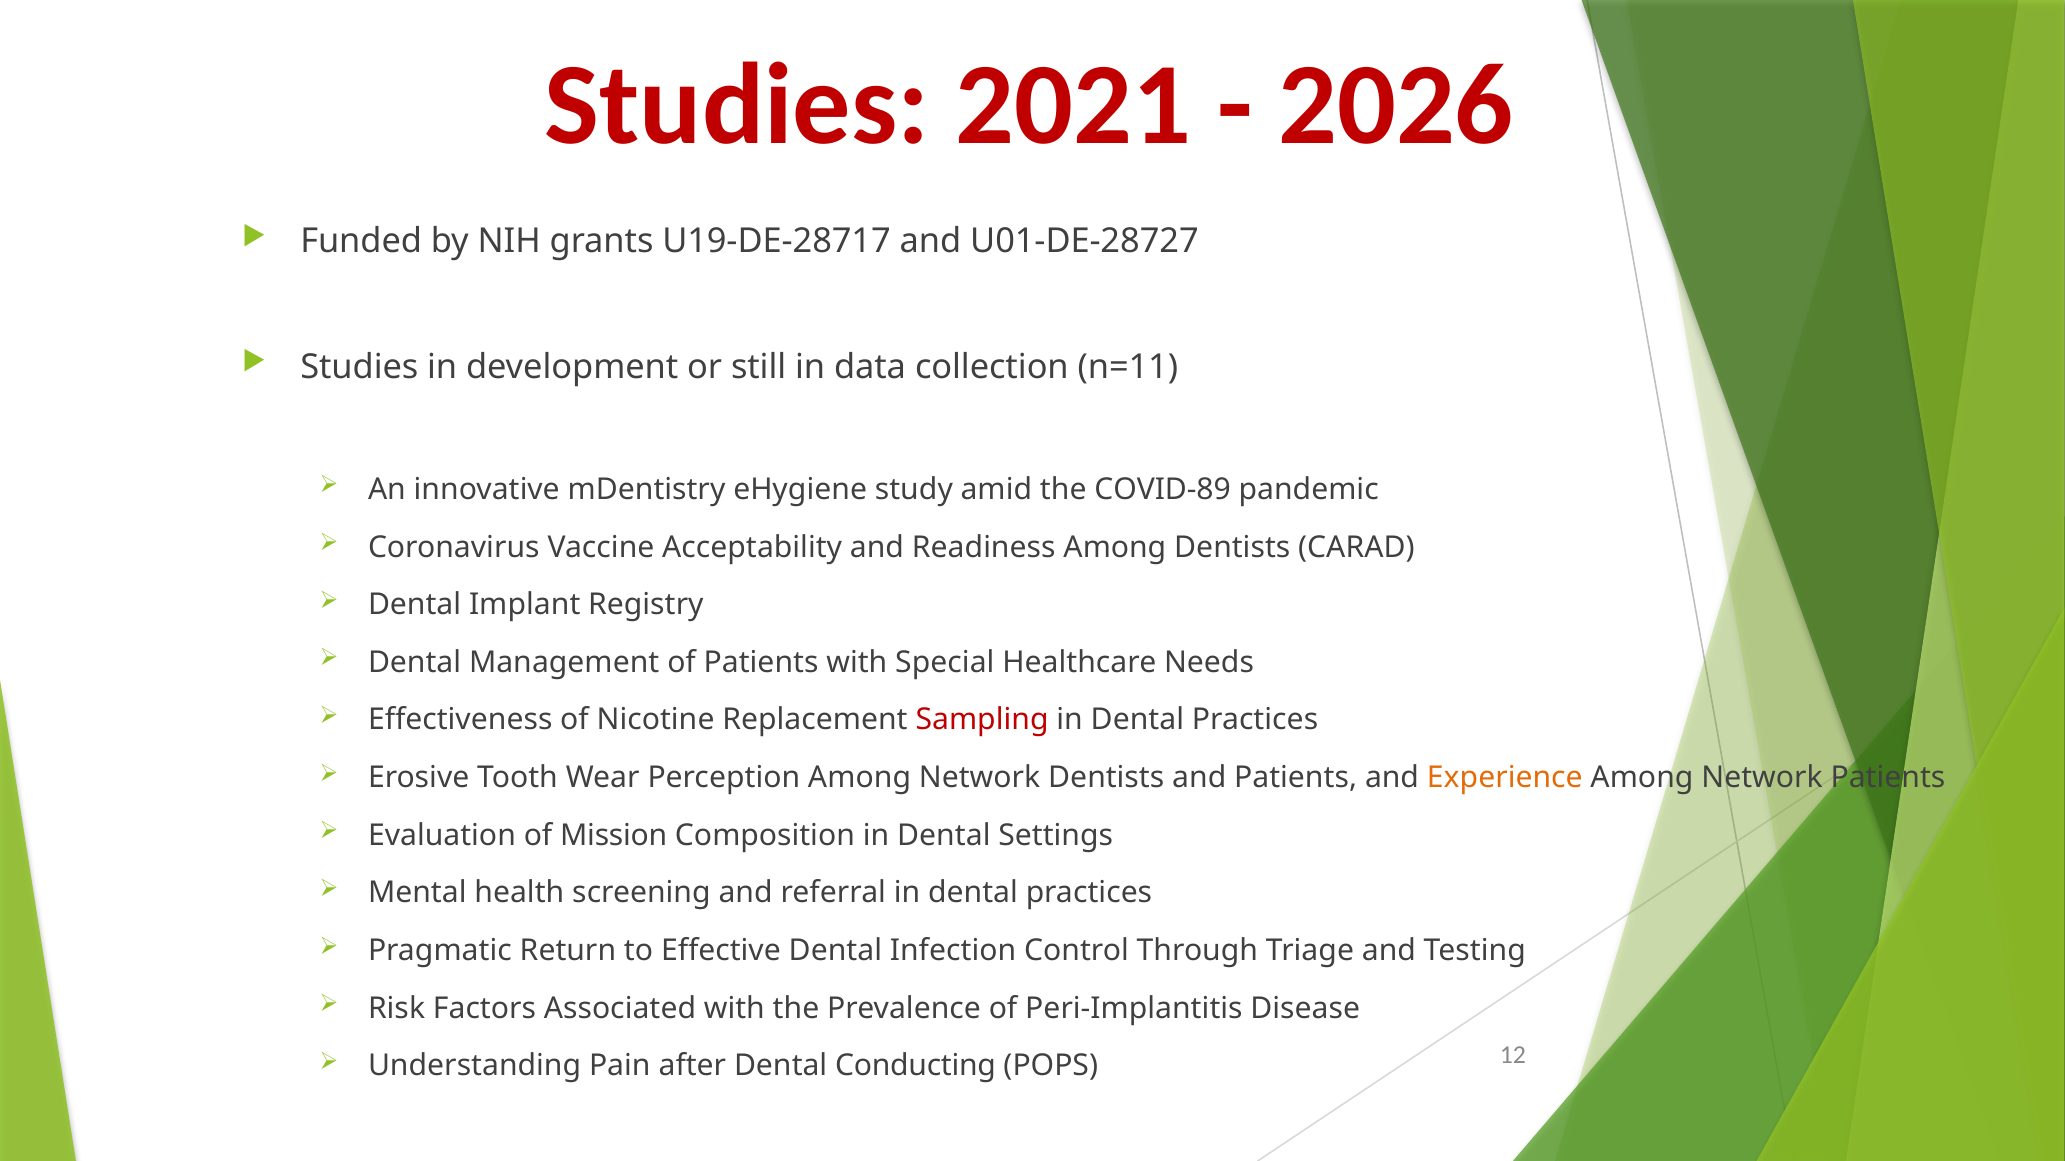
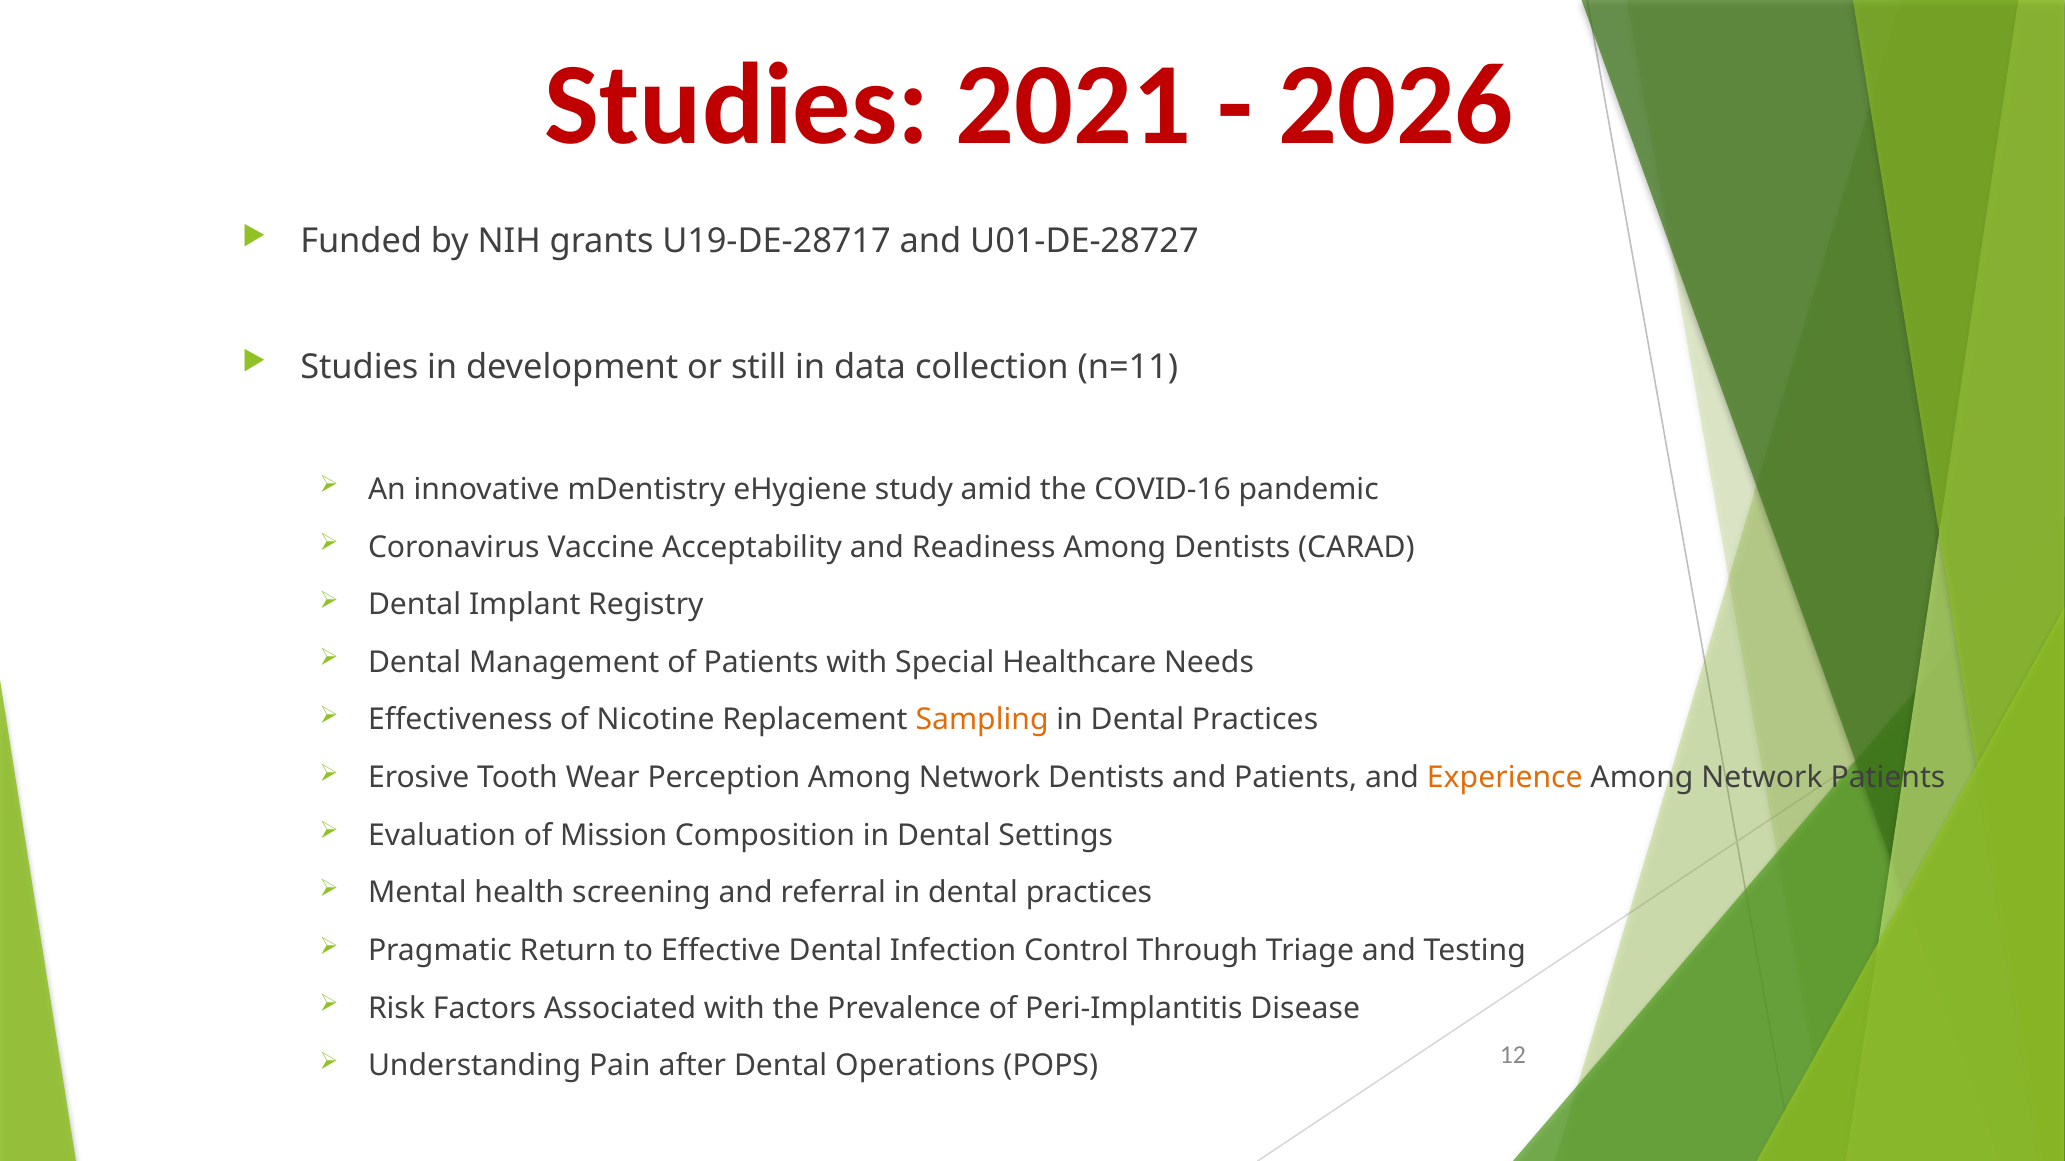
COVID-89: COVID-89 -> COVID-16 (1163, 490)
Sampling colour: red -> orange (982, 720)
Conducting: Conducting -> Operations (915, 1066)
